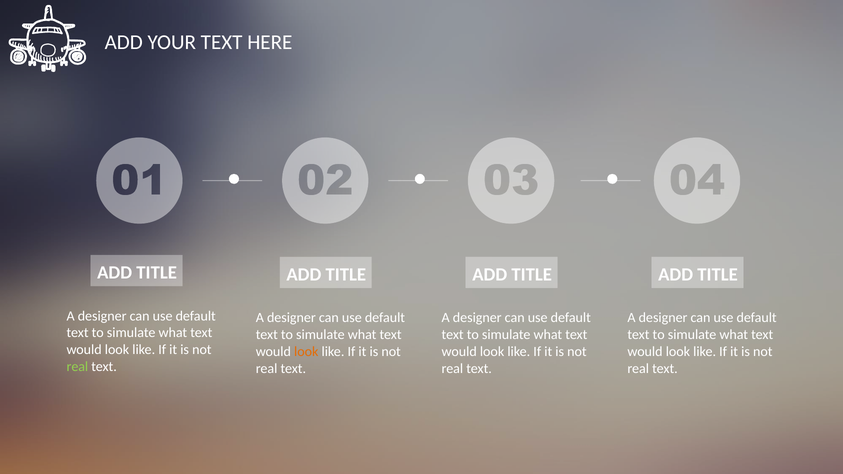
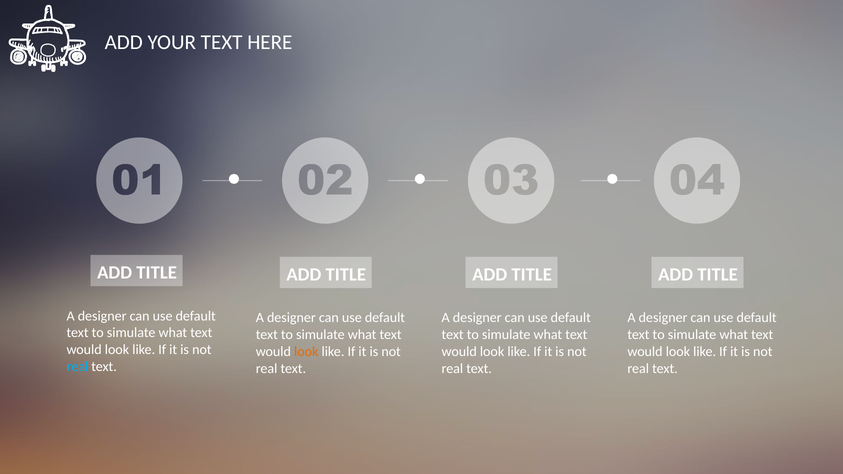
real colour: light green -> light blue (77, 367)
